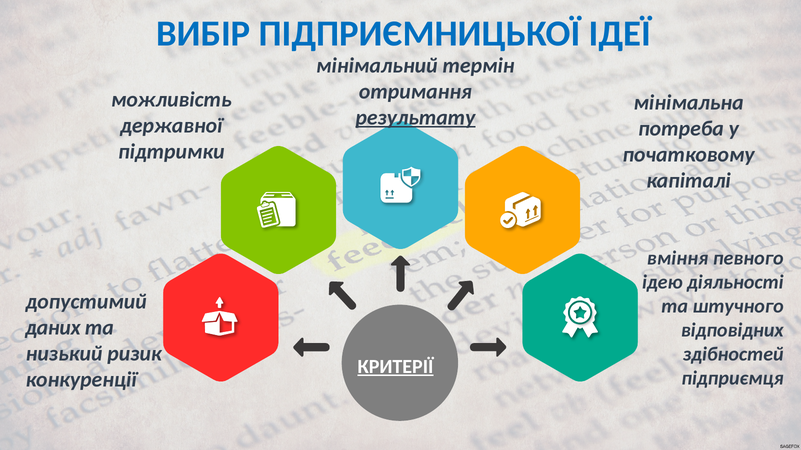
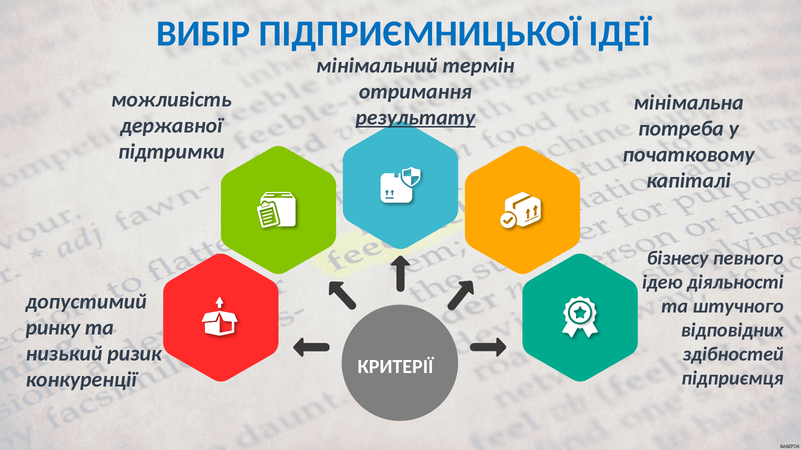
вміння: вміння -> бізнесу (678, 259)
даних: даних -> ринку (53, 328)
КРИТЕРІЇ underline: present -> none (395, 367)
